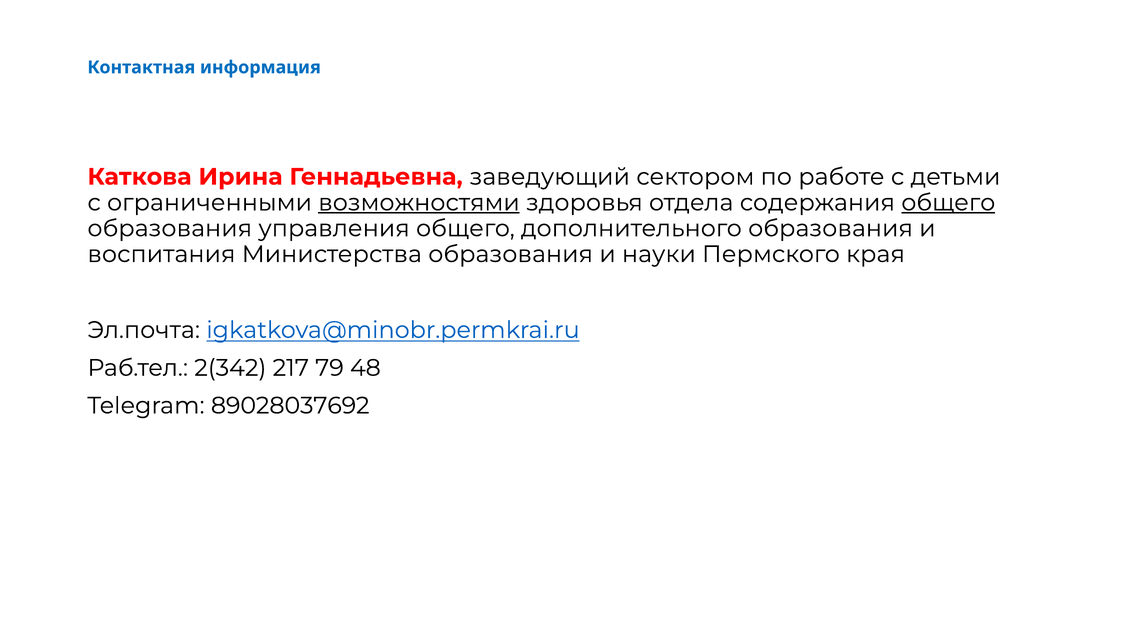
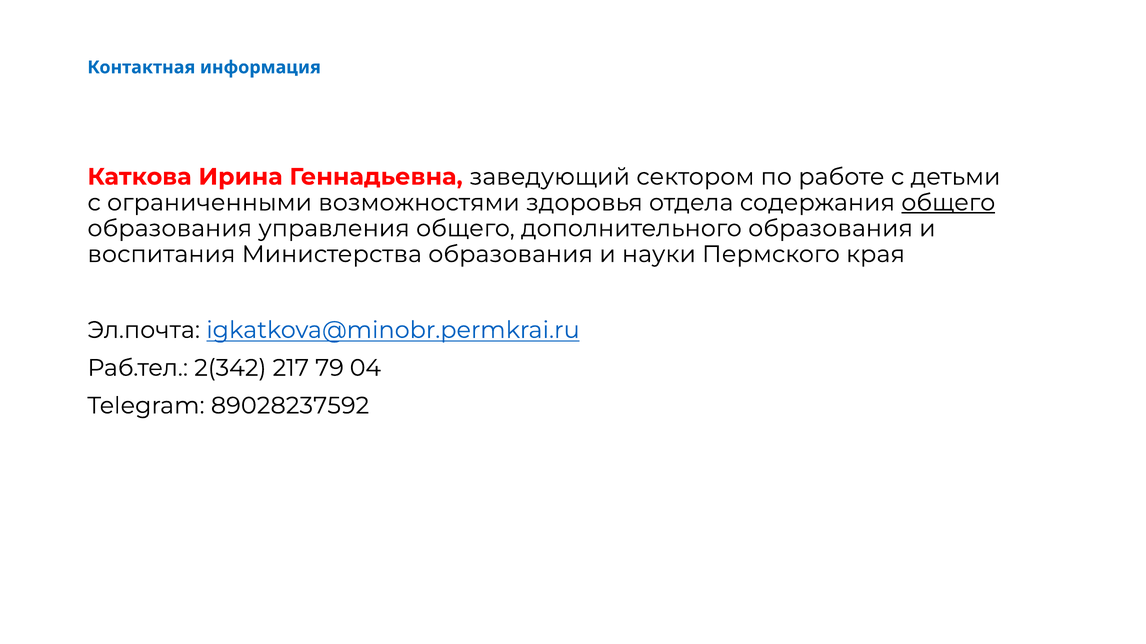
возможностями underline: present -> none (419, 203)
48: 48 -> 04 (365, 368)
89028037692: 89028037692 -> 89028237592 (290, 406)
